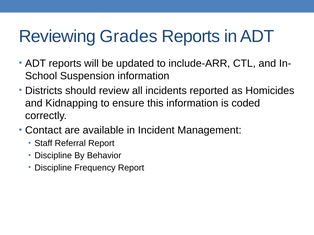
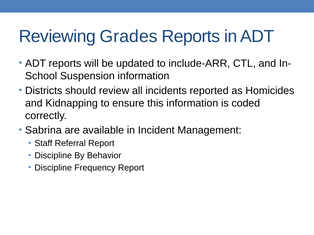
Contact: Contact -> Sabrina (43, 131)
